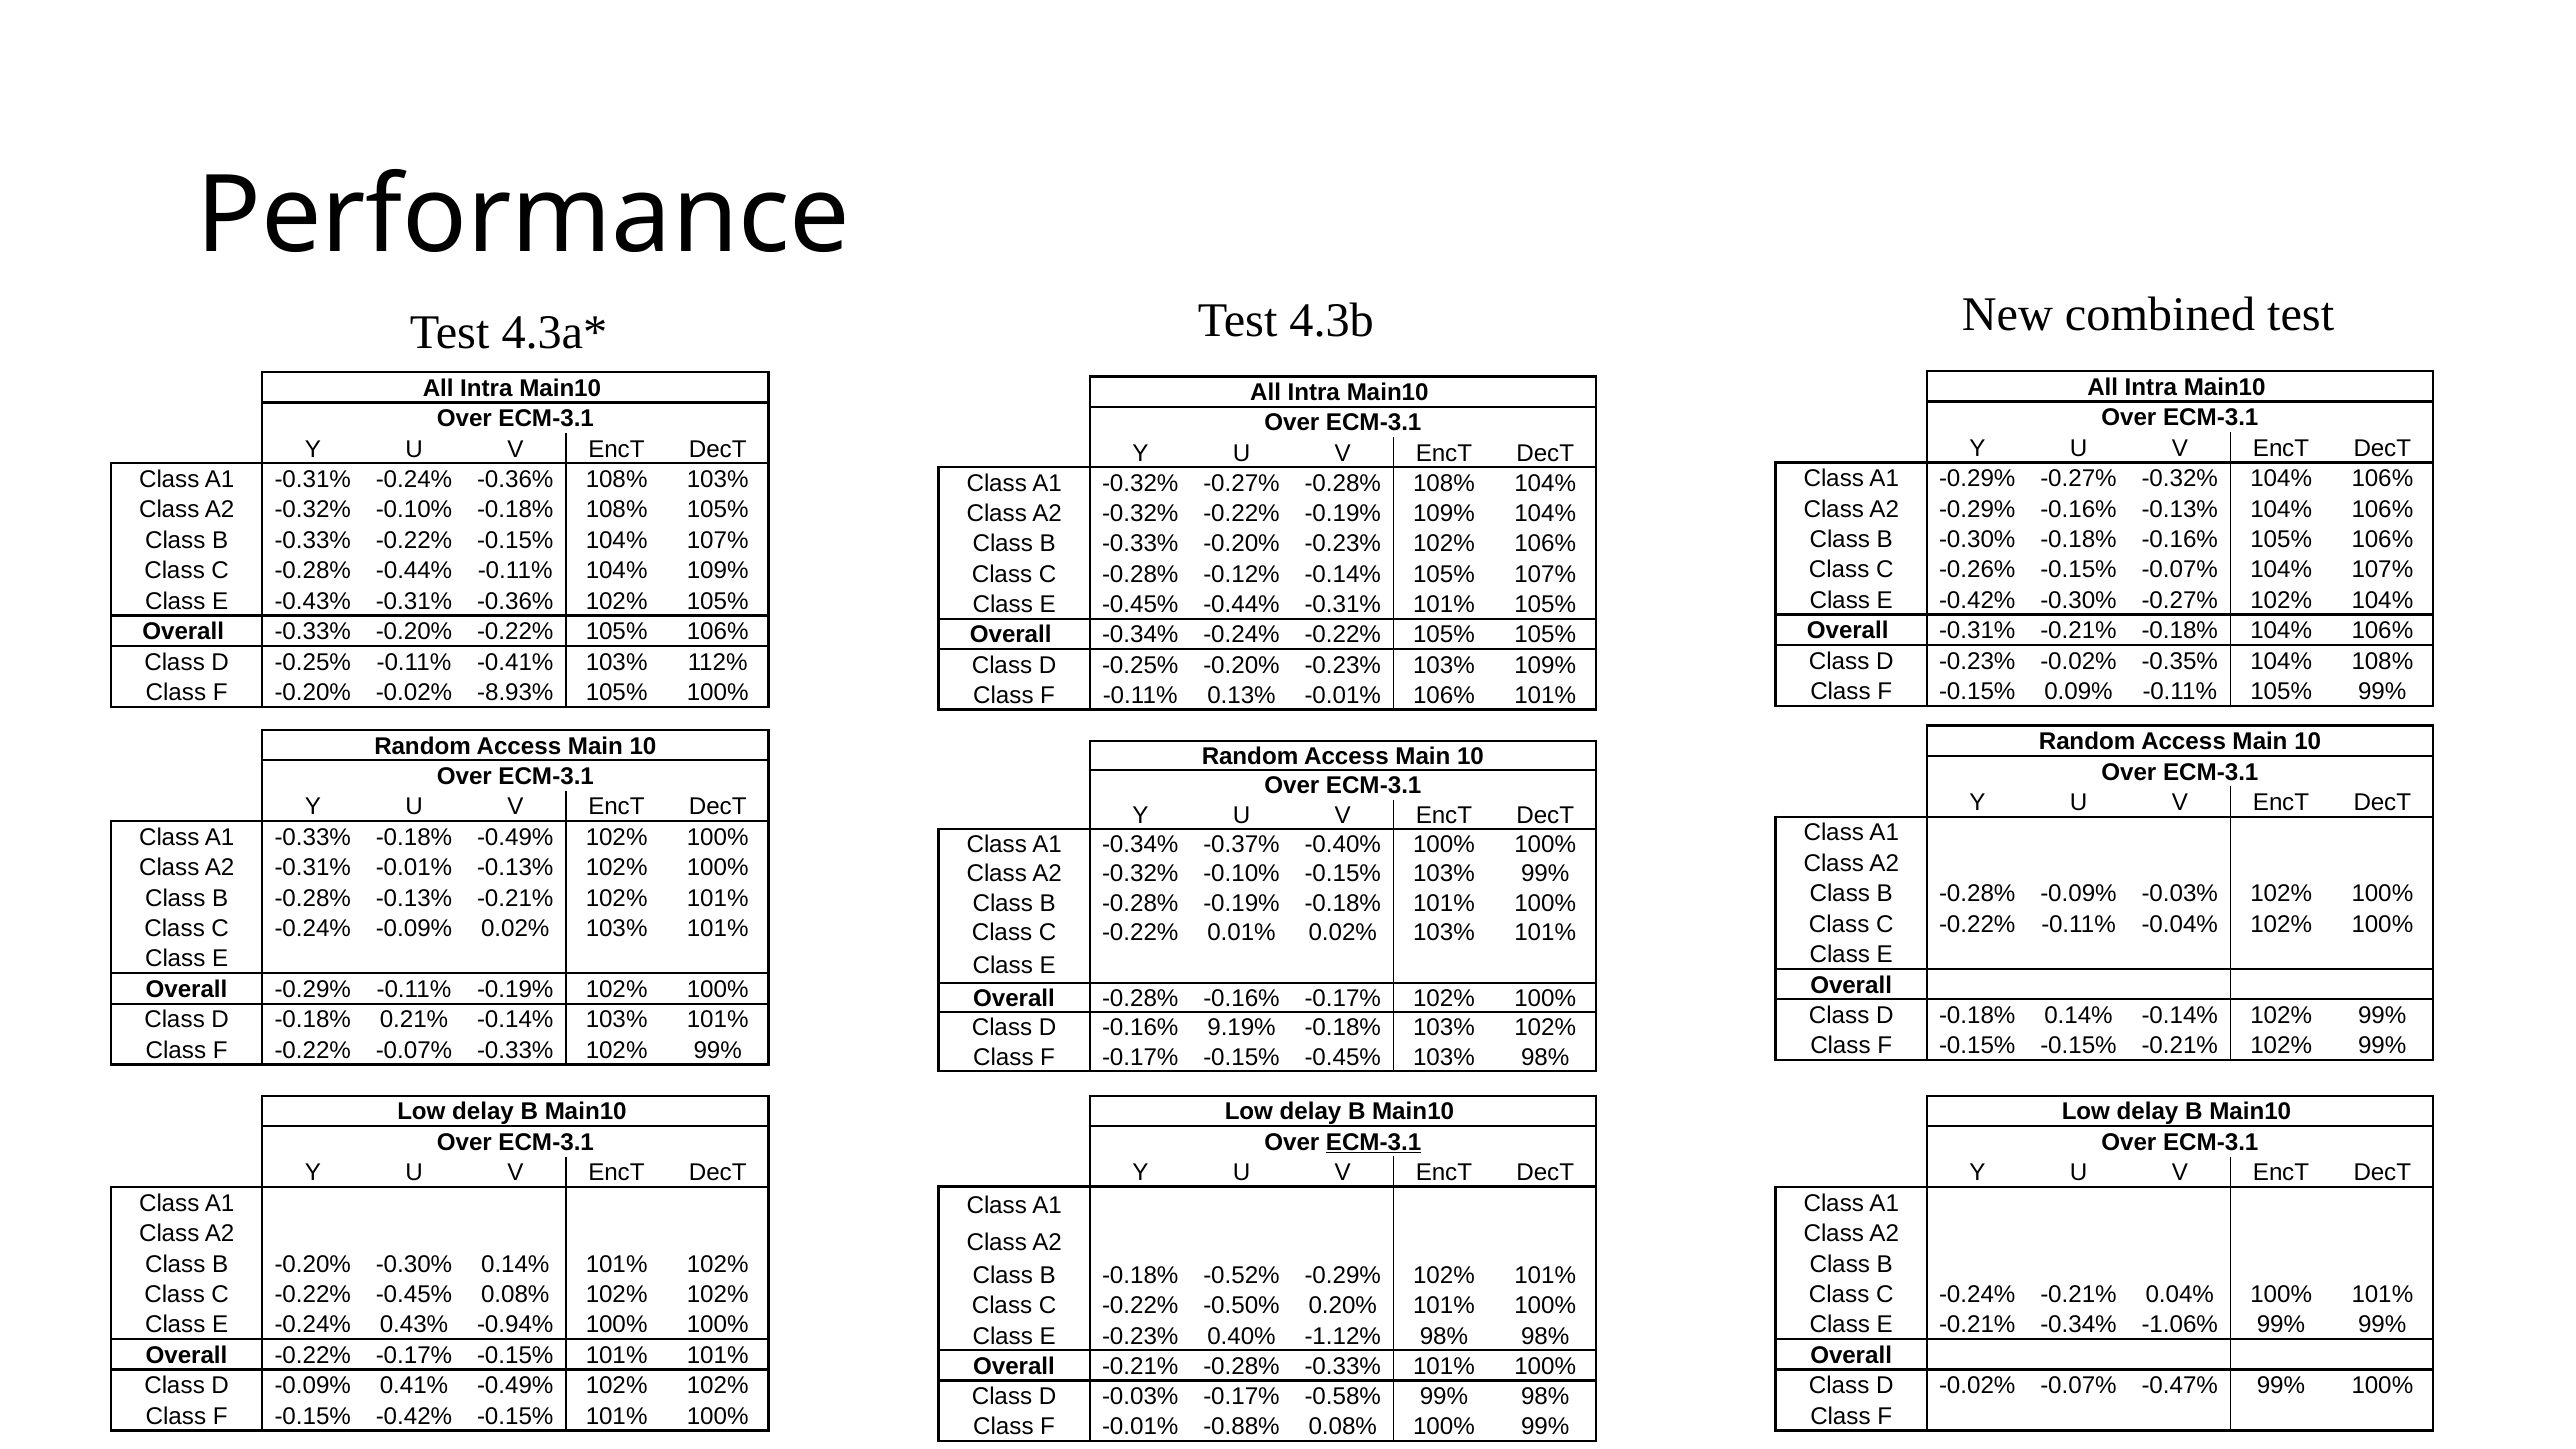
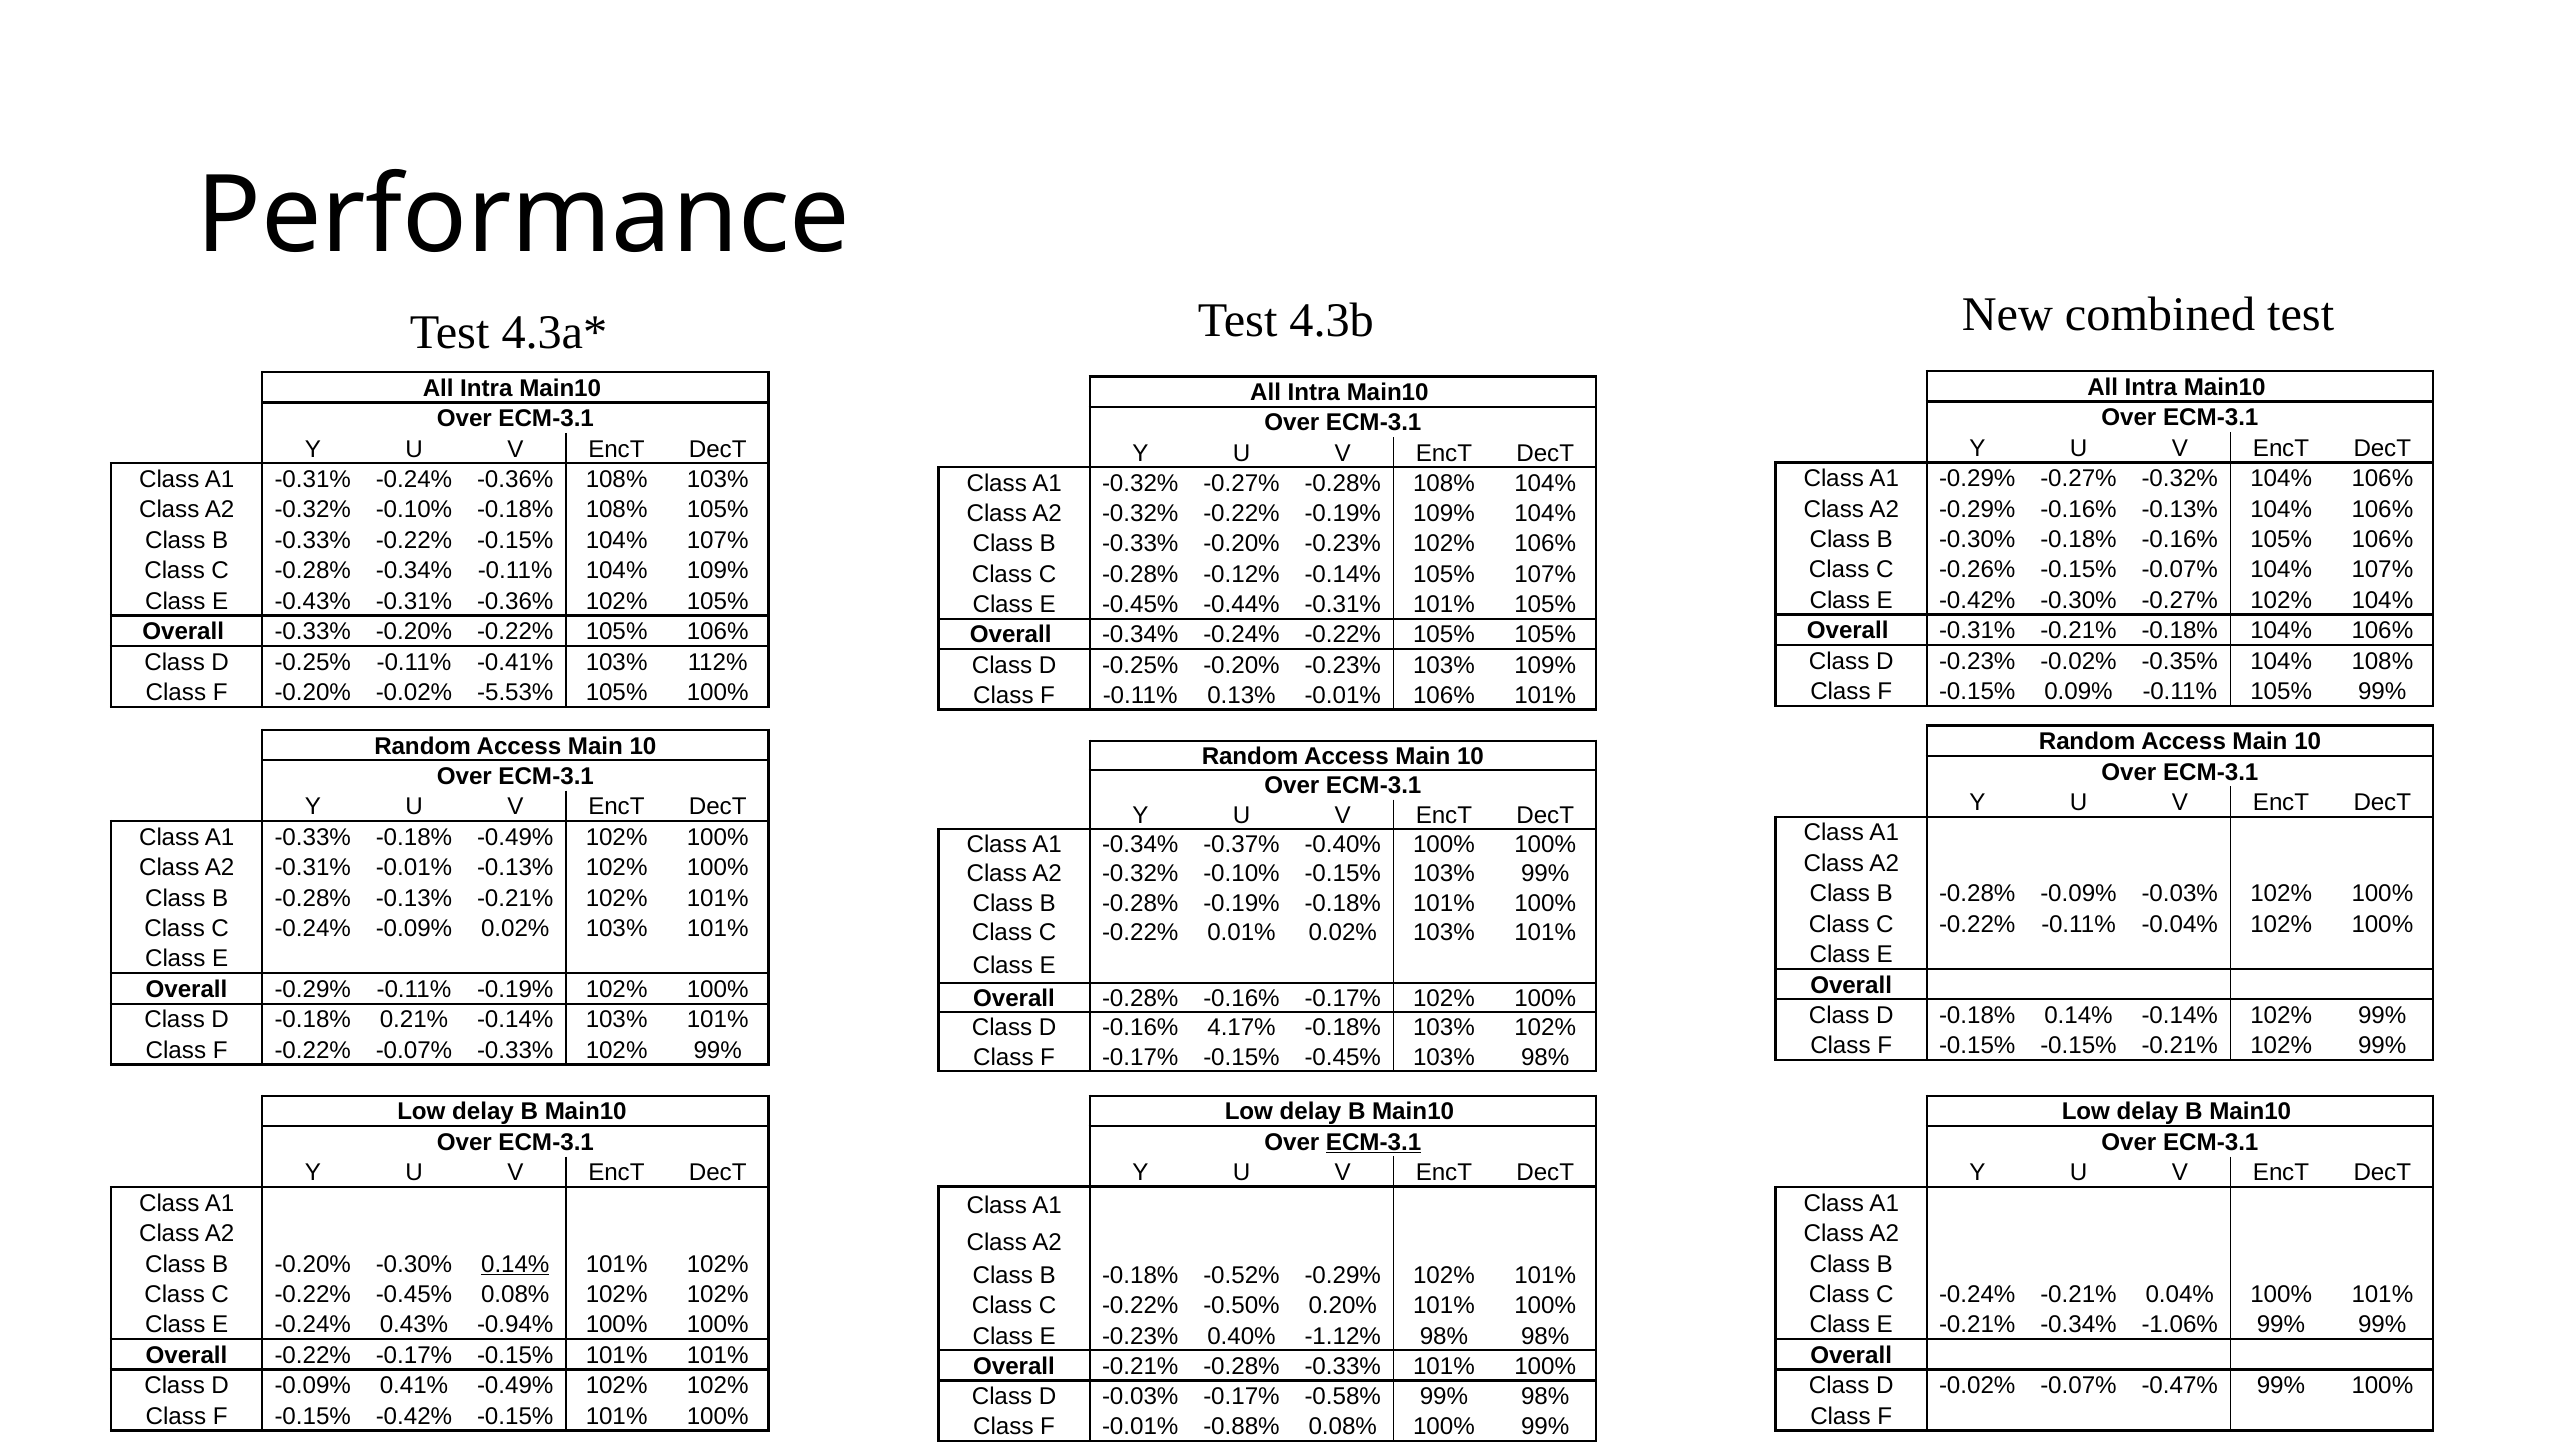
-0.28% -0.44%: -0.44% -> -0.34% (414, 571)
-8.93%: -8.93% -> -5.53% (515, 692)
9.19%: 9.19% -> 4.17% (1242, 1028)
0.14% underline: none -> present (515, 1264)
